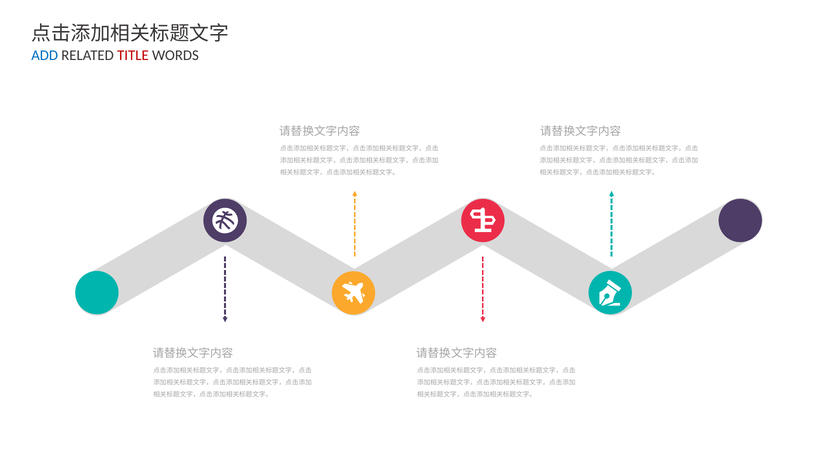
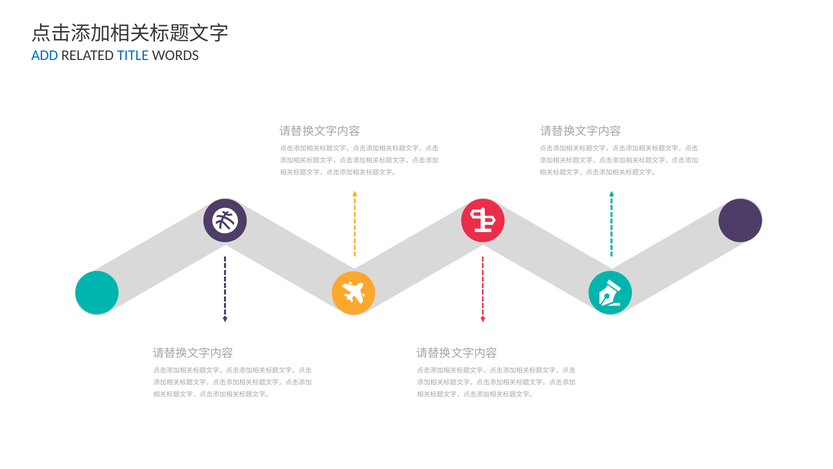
TITLE colour: red -> blue (133, 55)
